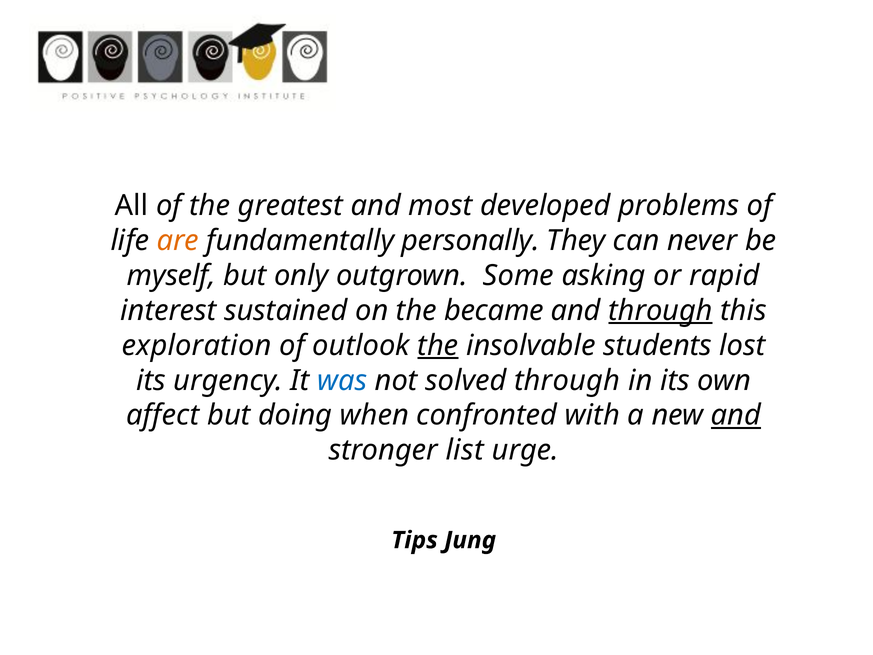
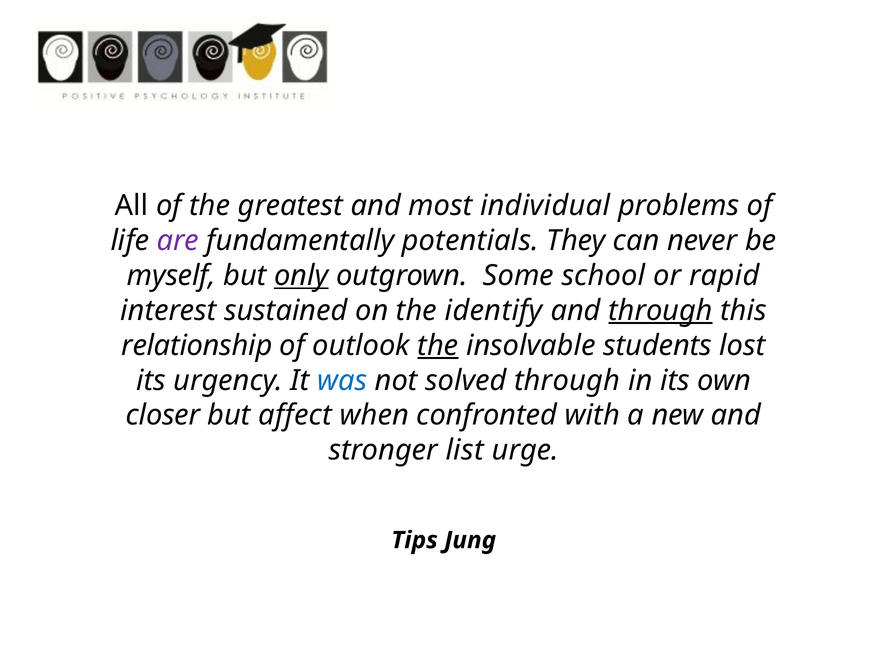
developed: developed -> individual (545, 206)
are colour: orange -> purple (178, 241)
personally: personally -> potentials (470, 241)
only underline: none -> present (301, 276)
asking: asking -> school (603, 276)
became: became -> identify (494, 310)
exploration: exploration -> relationship (197, 345)
affect: affect -> closer (163, 415)
doing: doing -> affect (295, 415)
and underline: present -> none (736, 415)
